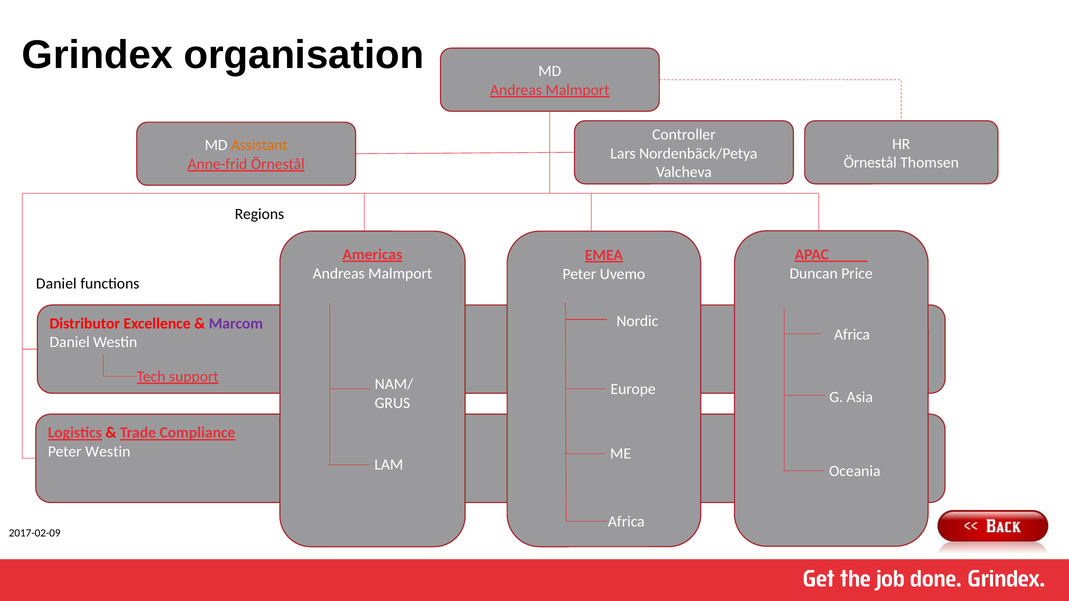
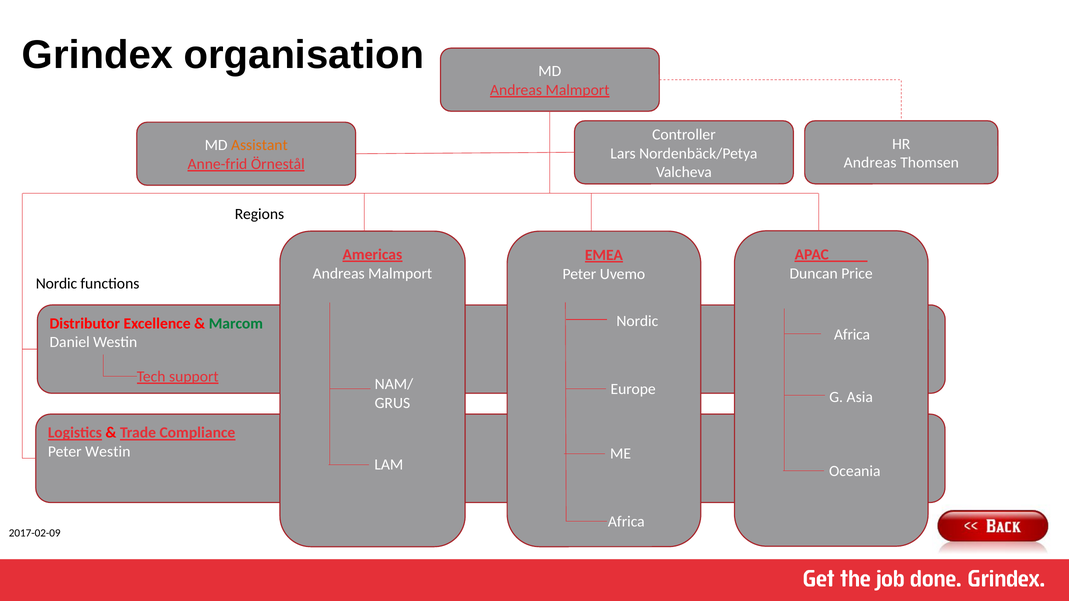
Örnestål: Örnestål -> Andreas (870, 163)
Daniel: Daniel -> Nordic (56, 284)
Marcom colour: purple -> green (236, 324)
